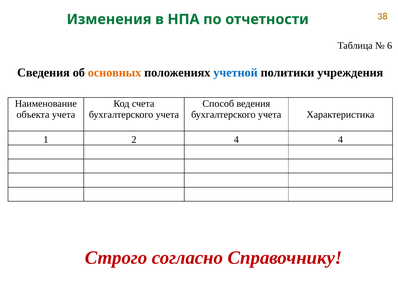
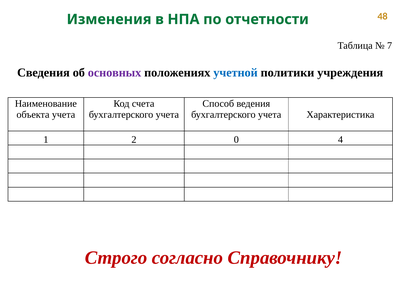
38: 38 -> 48 (383, 16)
6: 6 -> 7 (390, 46)
основных colour: orange -> purple (115, 73)
2 4: 4 -> 0 (236, 140)
